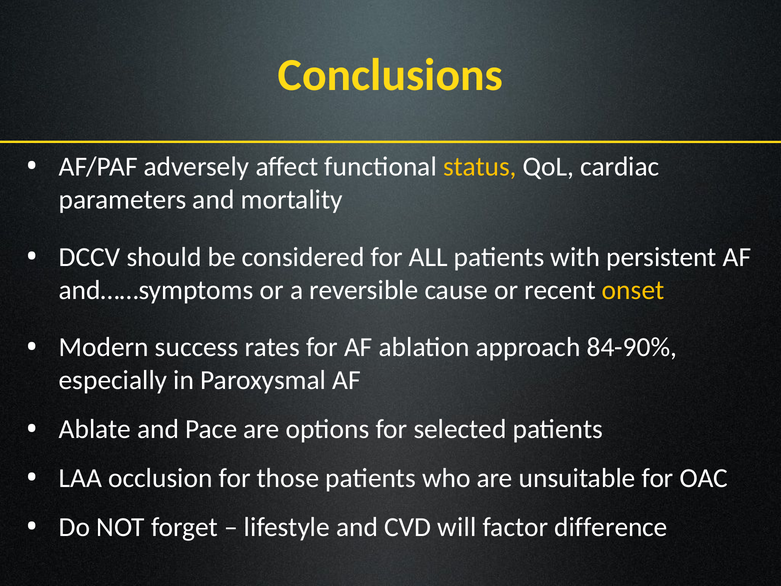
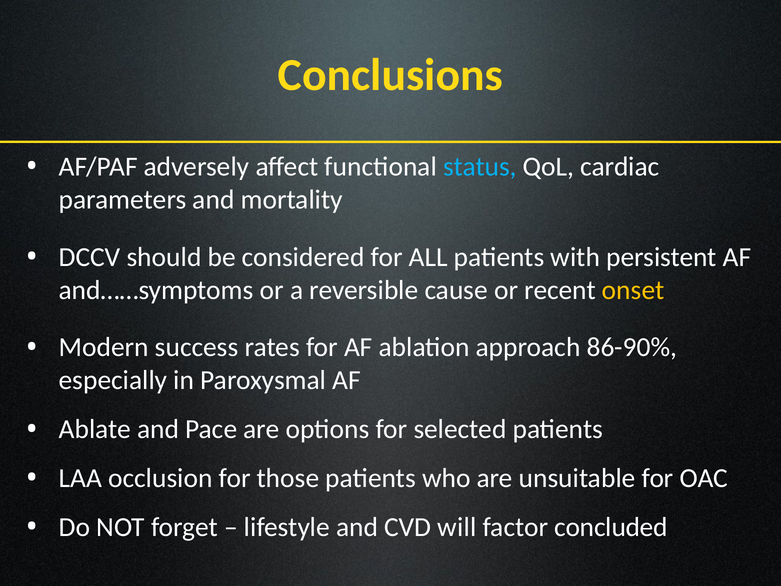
status colour: yellow -> light blue (480, 167)
84-90%: 84-90% -> 86-90% (632, 347)
difference: difference -> concluded (611, 527)
